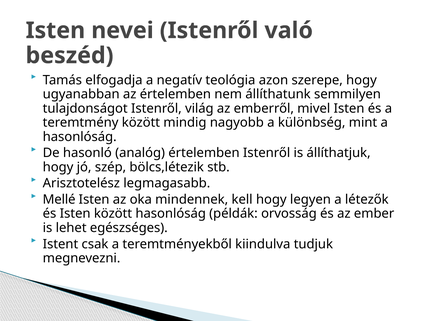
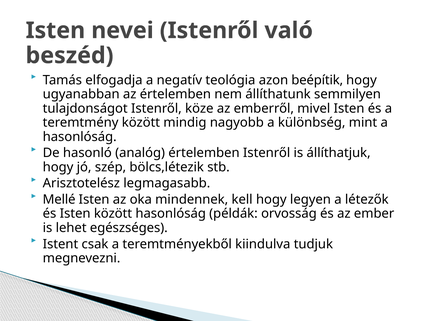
szerepe: szerepe -> beépítik (317, 80)
világ: világ -> köze (199, 108)
